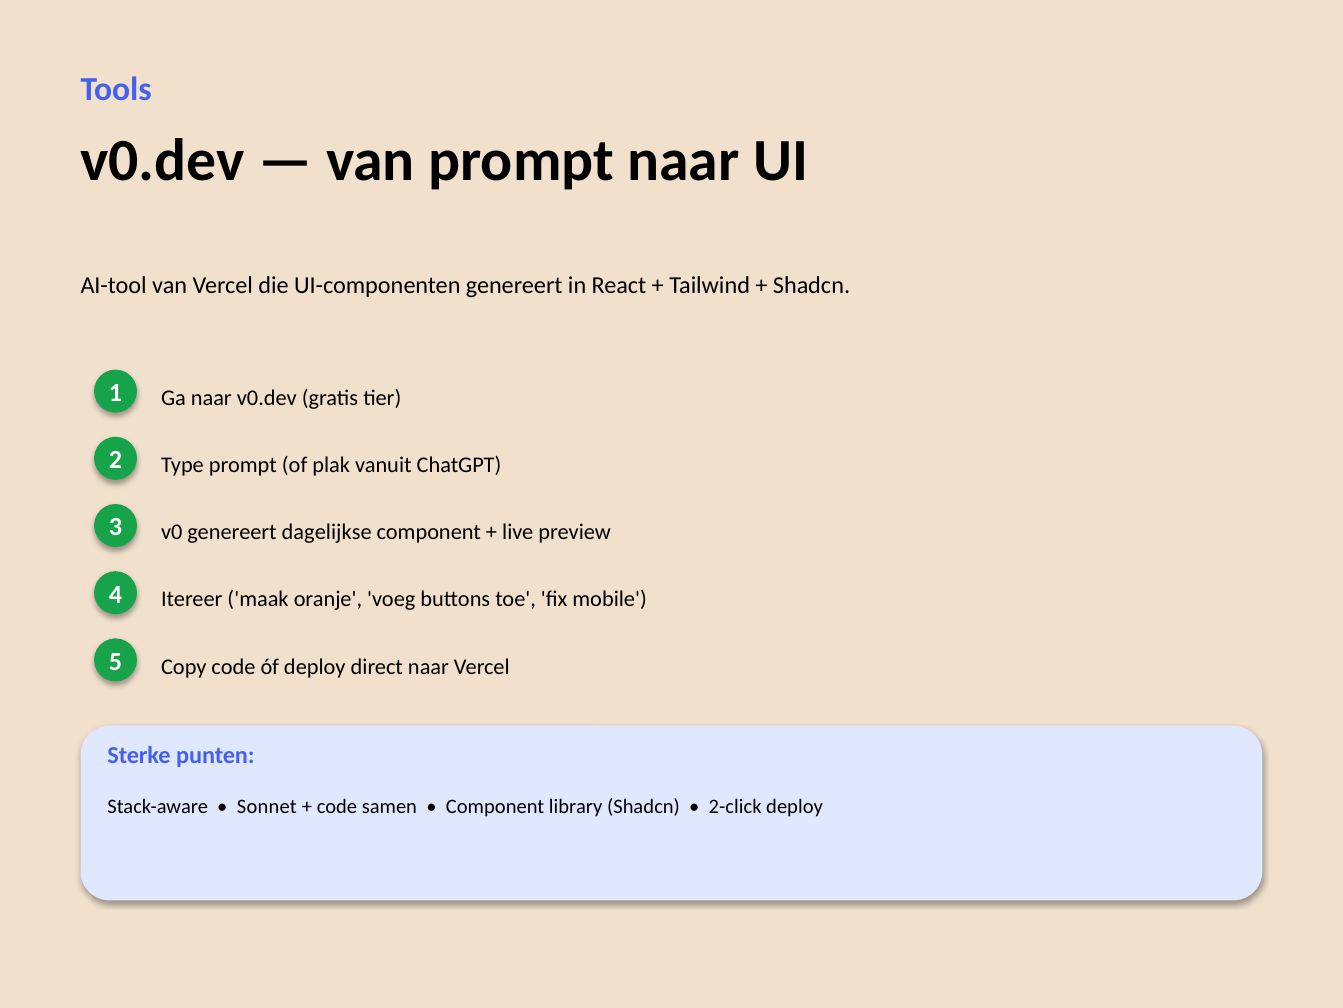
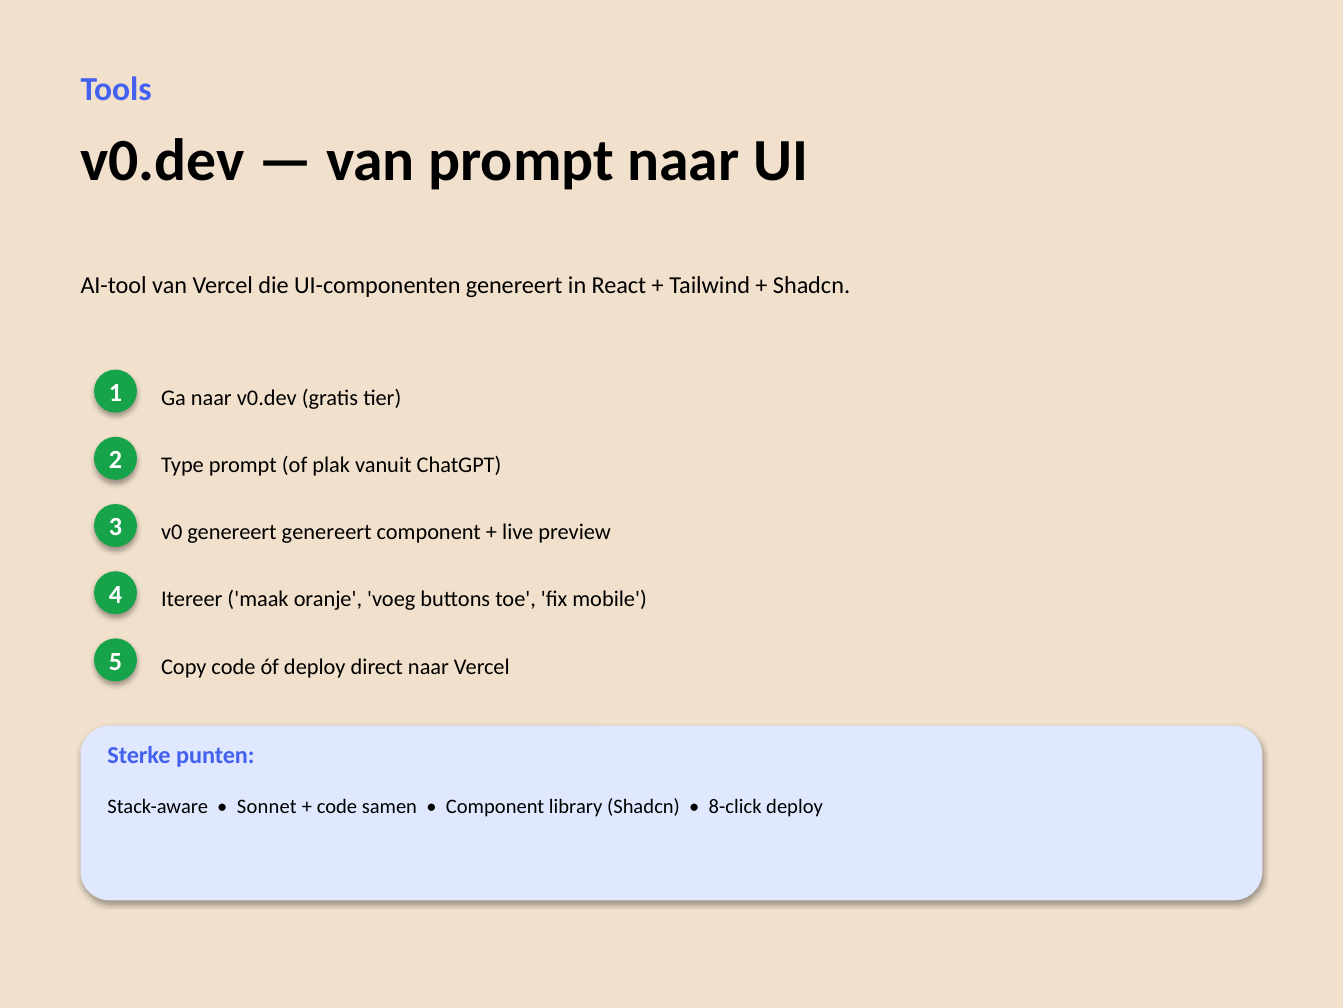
genereert dagelijkse: dagelijkse -> genereert (327, 532)
2-click: 2-click -> 8-click (735, 806)
